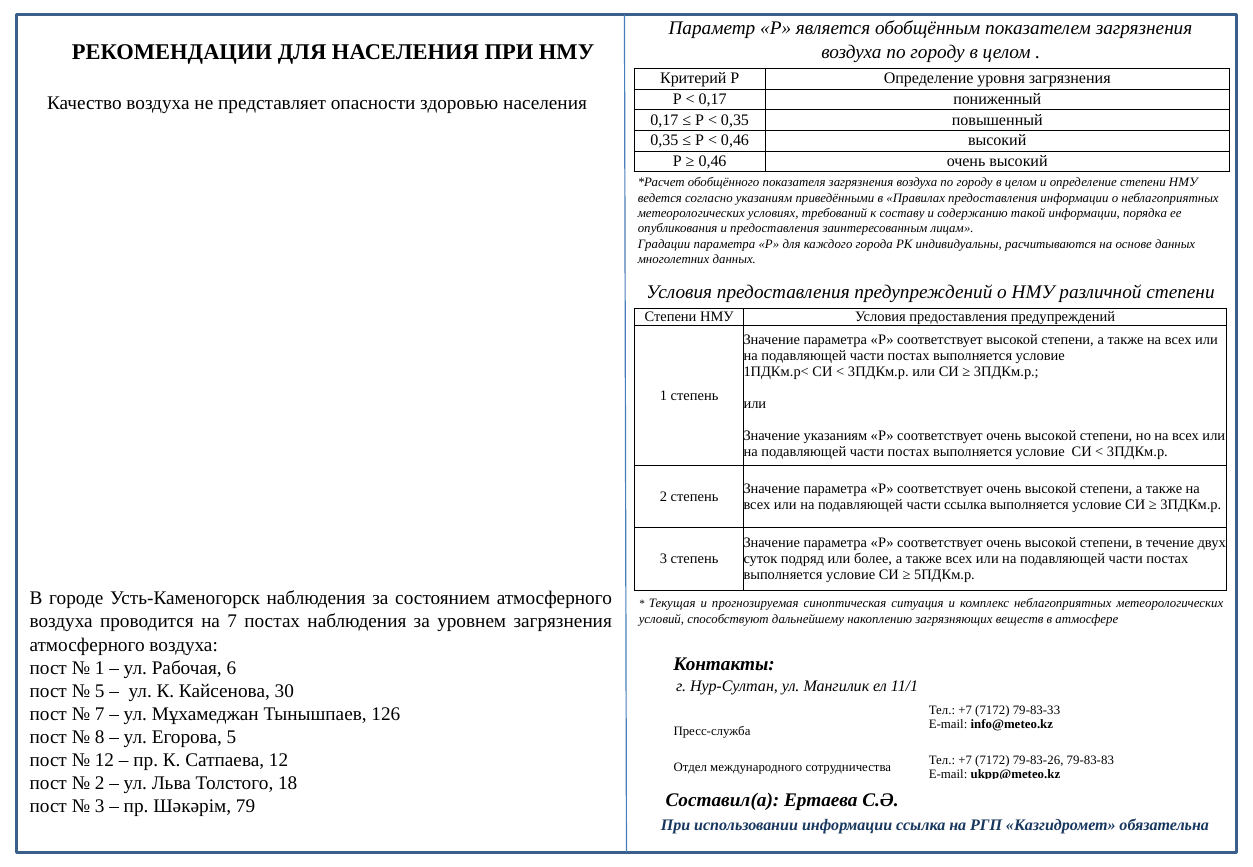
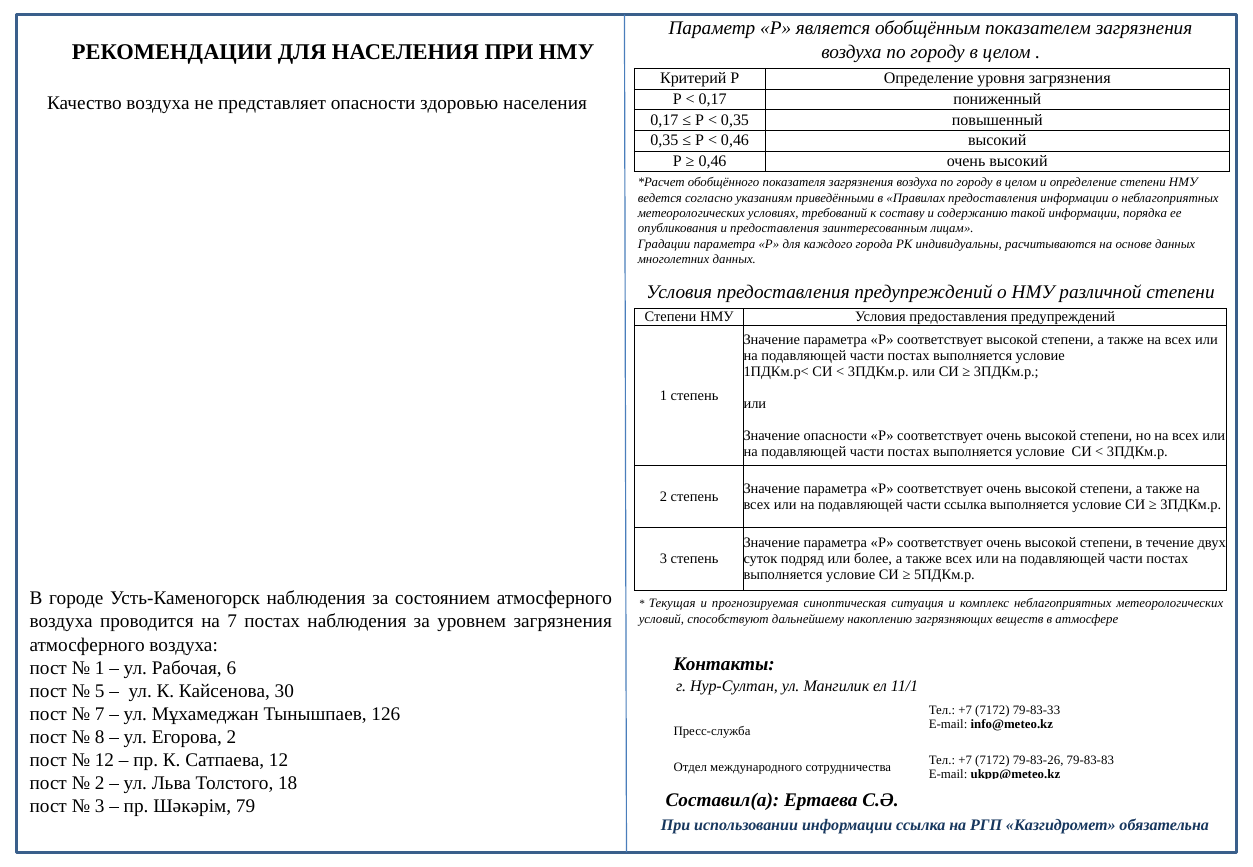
Значение указаниям: указаниям -> опасности (835, 436)
Егорова 5: 5 -> 2 (232, 738)
